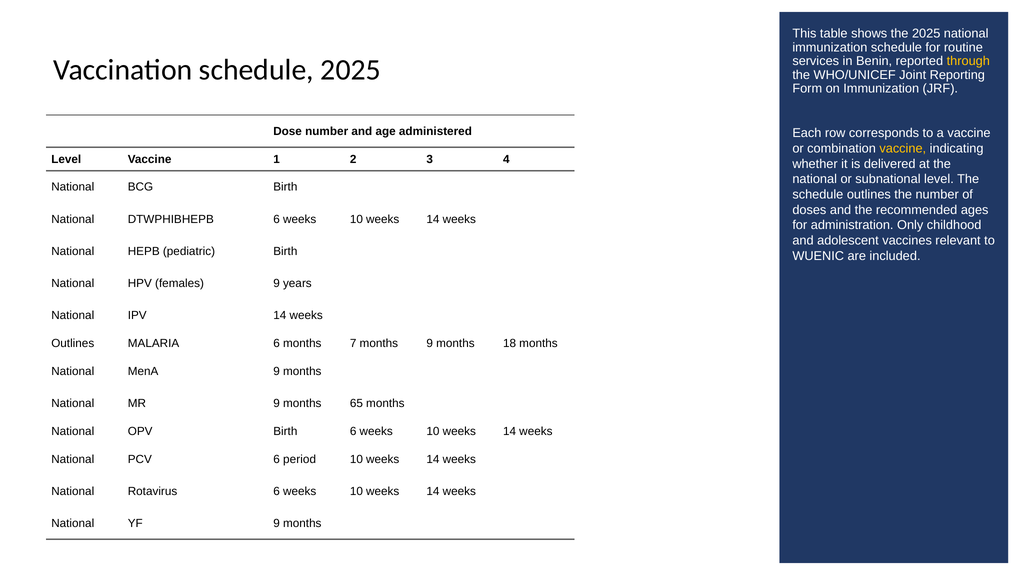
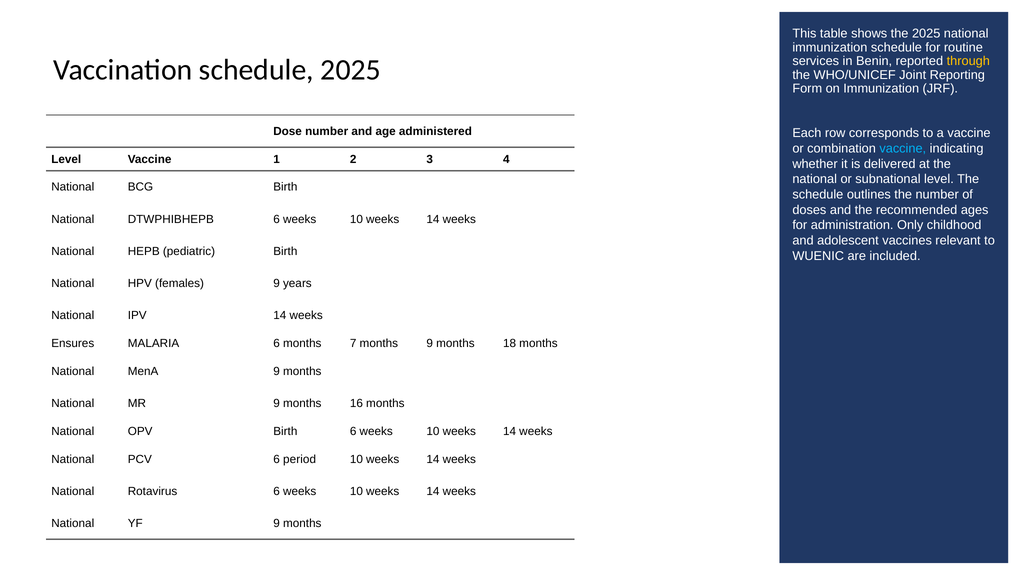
vaccine colour: yellow -> light blue (903, 148)
Outlines: Outlines -> Ensures (73, 343)
65: 65 -> 16 (356, 403)
